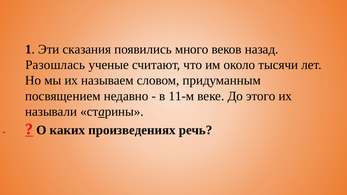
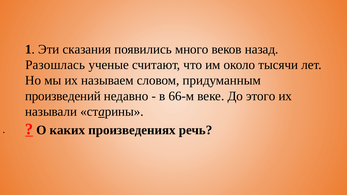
посвящением: посвящением -> произведений (63, 96)
11-м: 11-м -> 66-м (181, 96)
